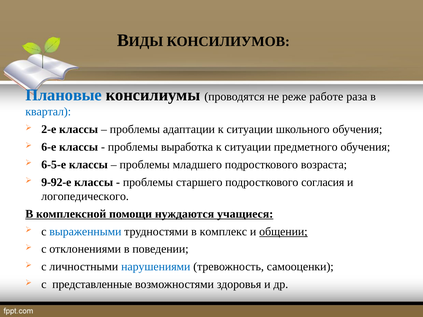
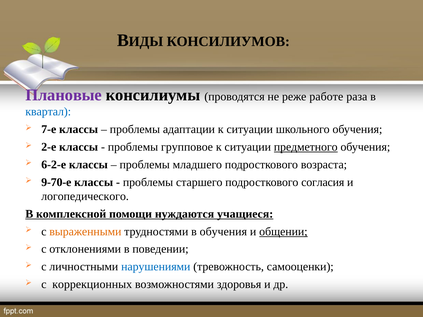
Плановые colour: blue -> purple (64, 95)
2-е: 2-е -> 7-е (49, 129)
6-е: 6-е -> 2-е (49, 147)
выработка: выработка -> групповое (187, 147)
предметного underline: none -> present (306, 147)
6-5-е: 6-5-е -> 6-2-е (54, 165)
9-92-е: 9-92-е -> 9-70-е (56, 182)
выраженными colour: blue -> orange (85, 232)
в комплекс: комплекс -> обучения (223, 232)
представленные: представленные -> коррекционных (92, 285)
